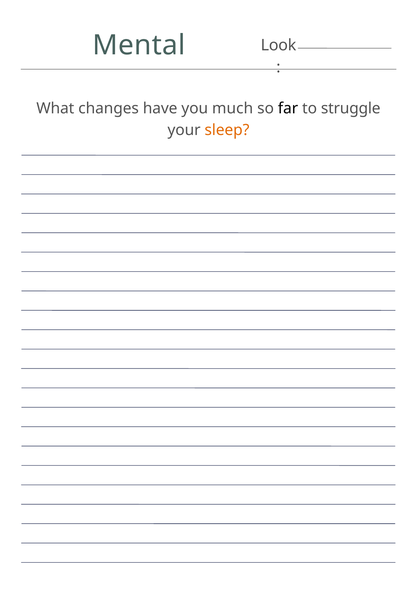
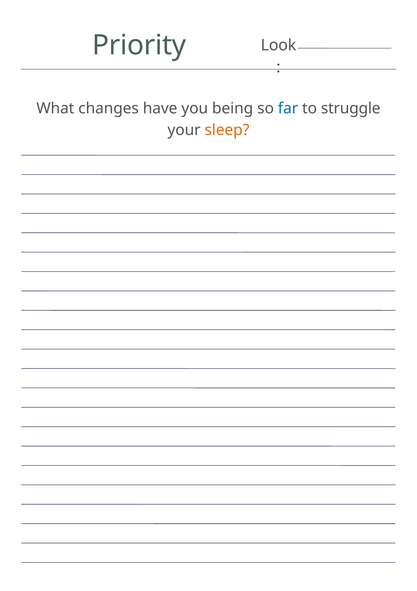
Mental: Mental -> Priority (139, 45)
much: much -> being (233, 108)
far colour: black -> blue (288, 108)
